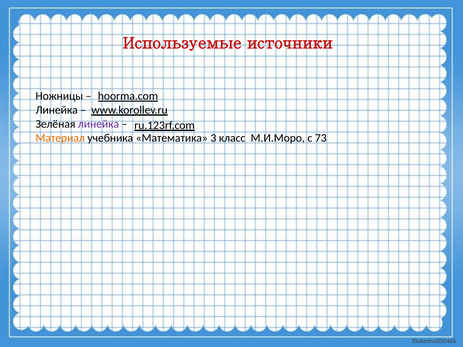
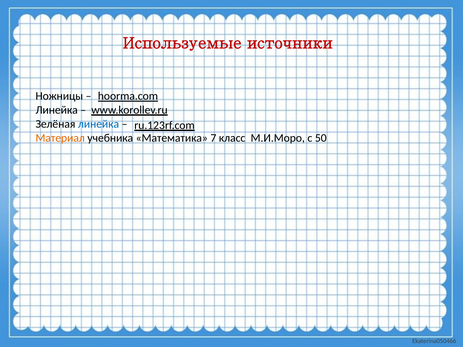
линейка colour: purple -> blue (99, 124)
3: 3 -> 7 (213, 138)
73: 73 -> 50 (321, 138)
